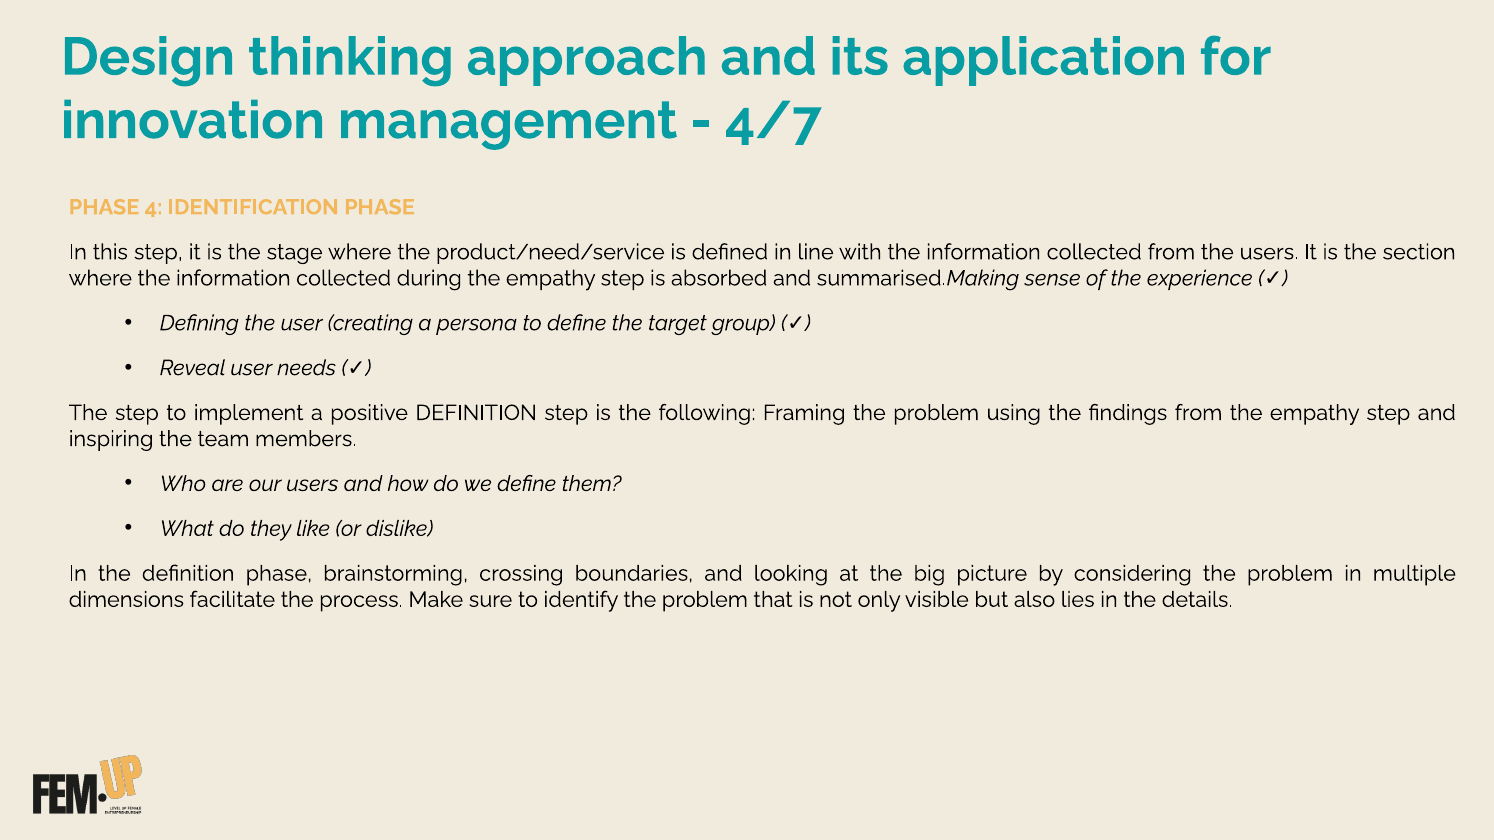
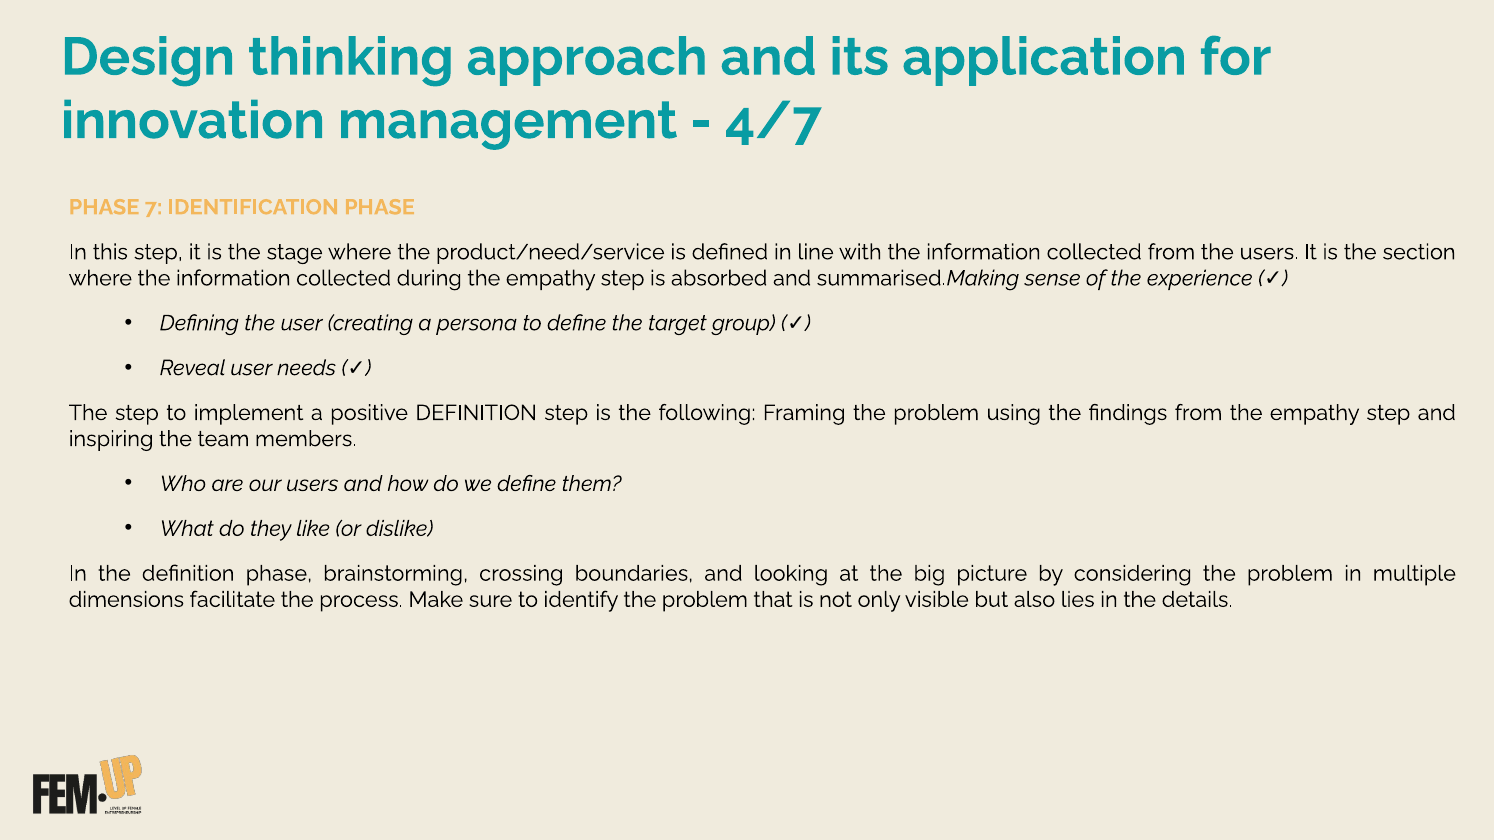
4: 4 -> 7 (153, 207)
